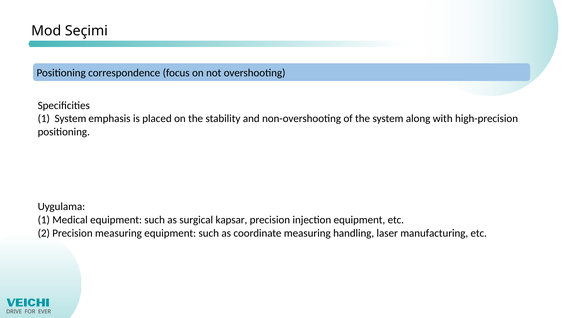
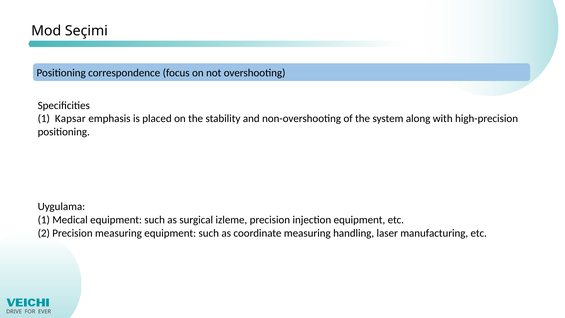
1 System: System -> Kapsar (70, 119)
kapsar: kapsar -> izleme (231, 220)
